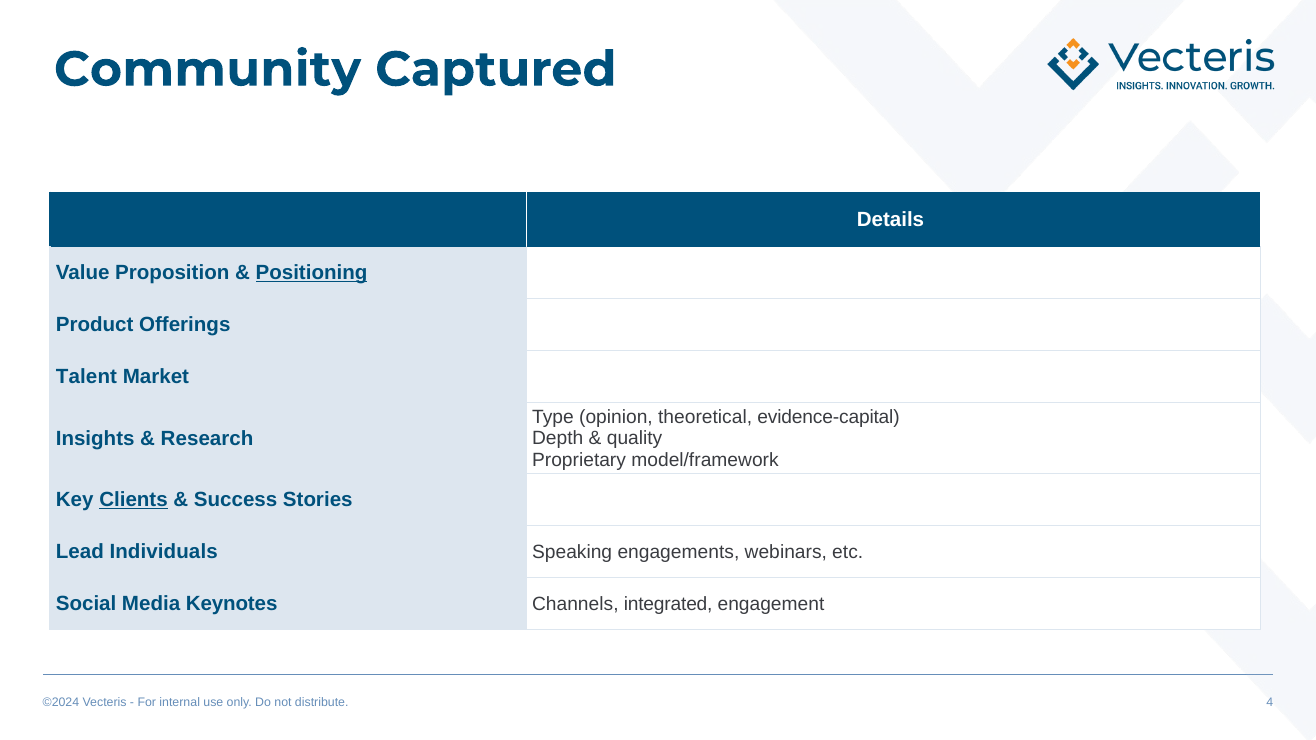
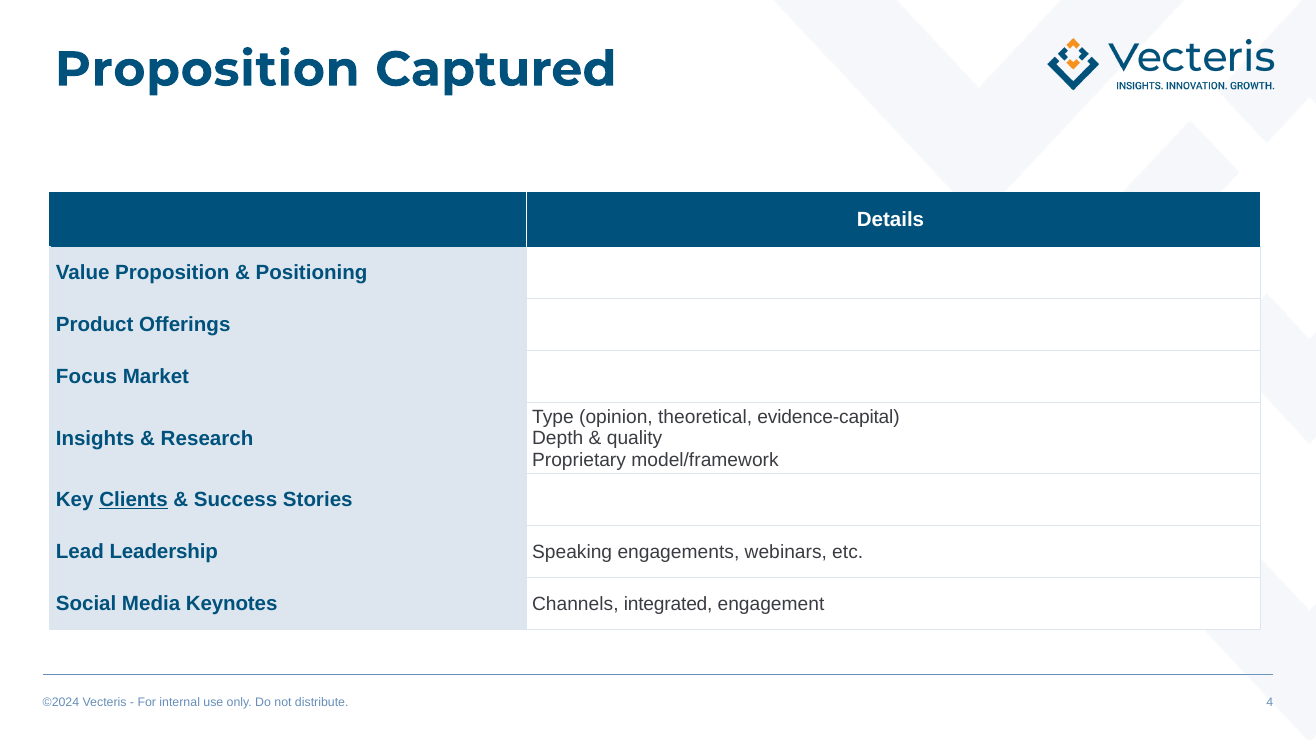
Community: Community -> Proposition (207, 69)
Positioning underline: present -> none (311, 273)
Talent: Talent -> Focus (86, 377)
Individuals: Individuals -> Leadership (164, 552)
